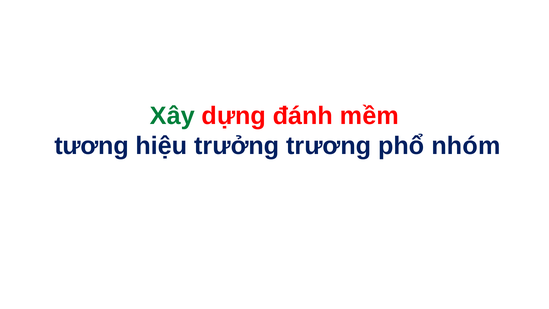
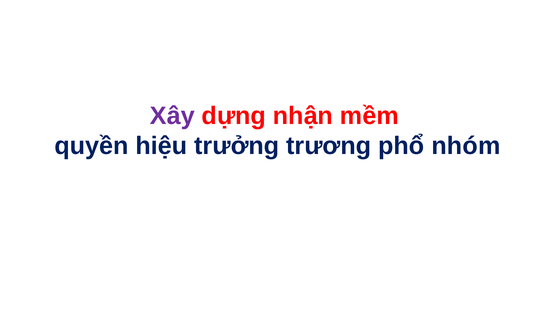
Xây colour: green -> purple (172, 116)
đánh: đánh -> nhận (303, 116)
tương: tương -> quyền (91, 146)
